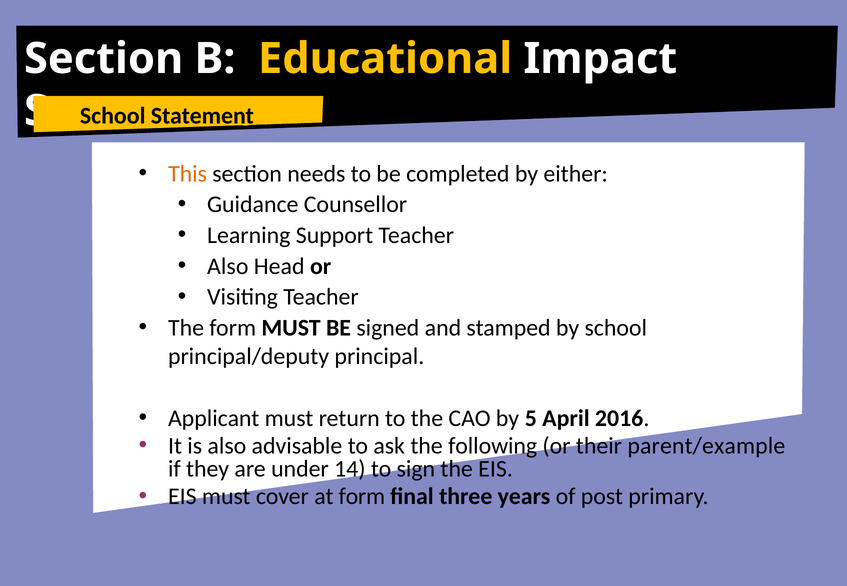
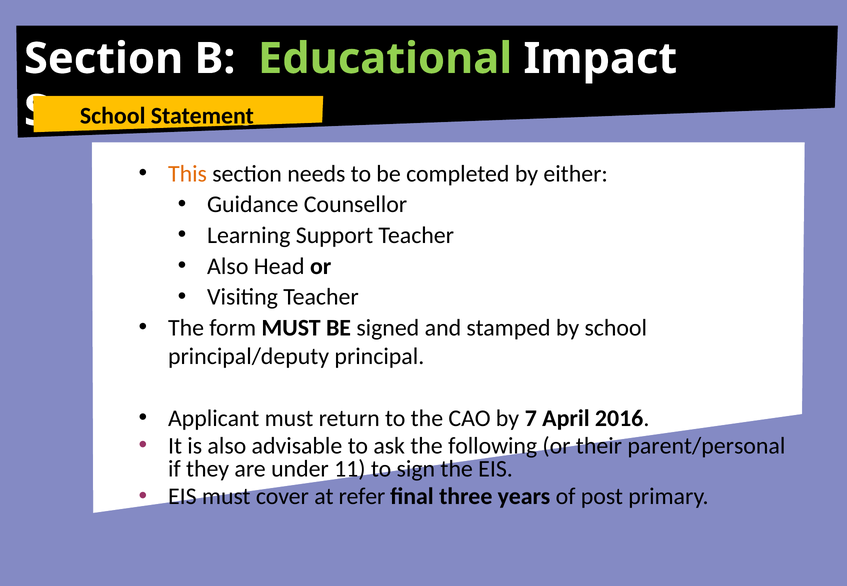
Educational colour: yellow -> light green (385, 59)
5: 5 -> 7 (531, 418)
parent/example: parent/example -> parent/personal (706, 446)
14: 14 -> 11 (350, 469)
at form: form -> refer (362, 497)
